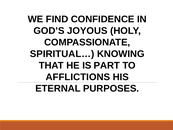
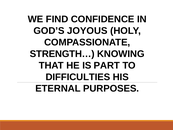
SPIRITUAL…: SPIRITUAL… -> STRENGTH… (62, 54)
AFFLICTIONS: AFFLICTIONS -> DIFFICULTIES (78, 77)
